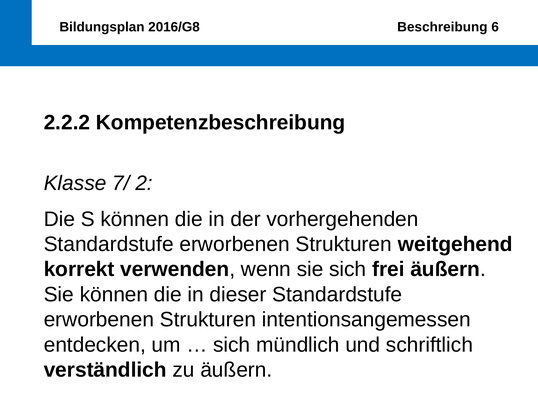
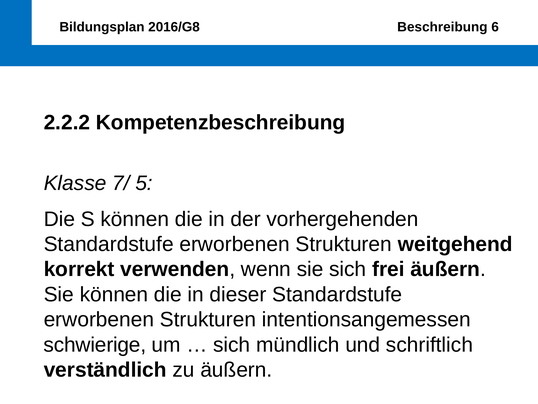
2: 2 -> 5 (144, 183)
entdecken: entdecken -> schwierige (95, 344)
